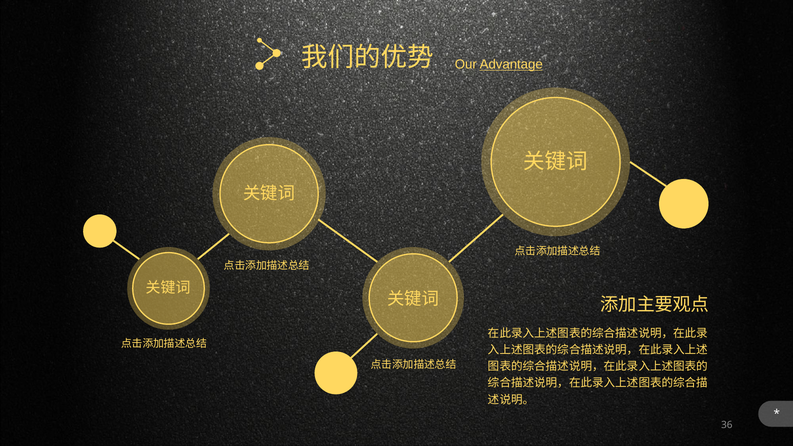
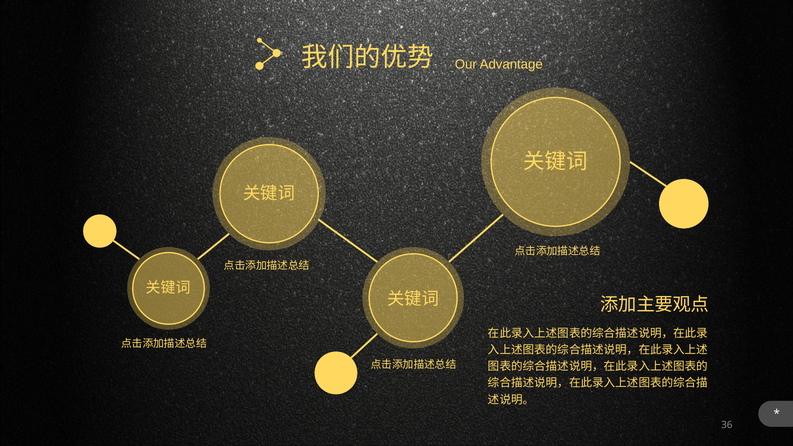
Advantage underline: present -> none (511, 64)
